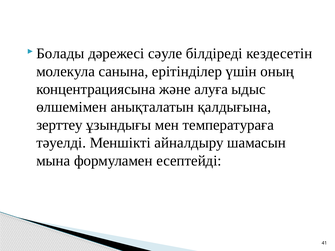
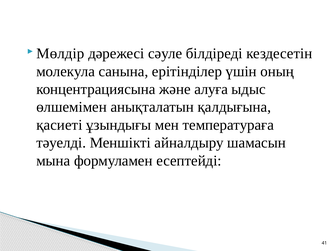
Болады: Болады -> Мөлдір (60, 54)
зерттеу: зерттеу -> қасиеті (59, 125)
